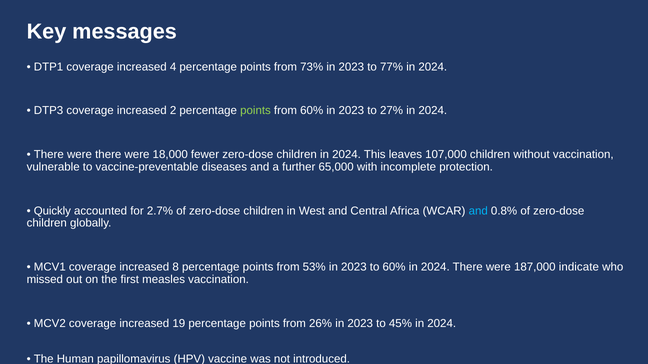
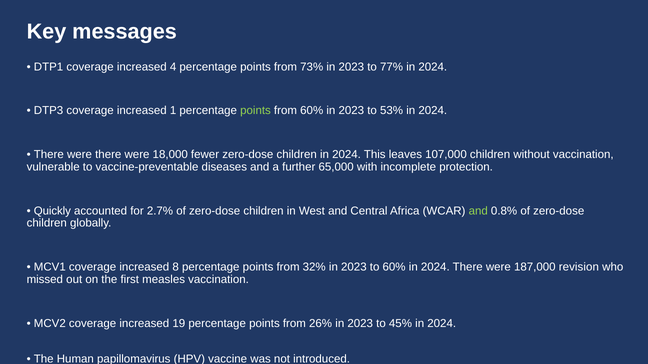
2: 2 -> 1 (173, 111)
27%: 27% -> 53% (392, 111)
and colour: light blue -> light green (478, 211)
53%: 53% -> 32% (314, 267)
indicate: indicate -> revision (579, 267)
